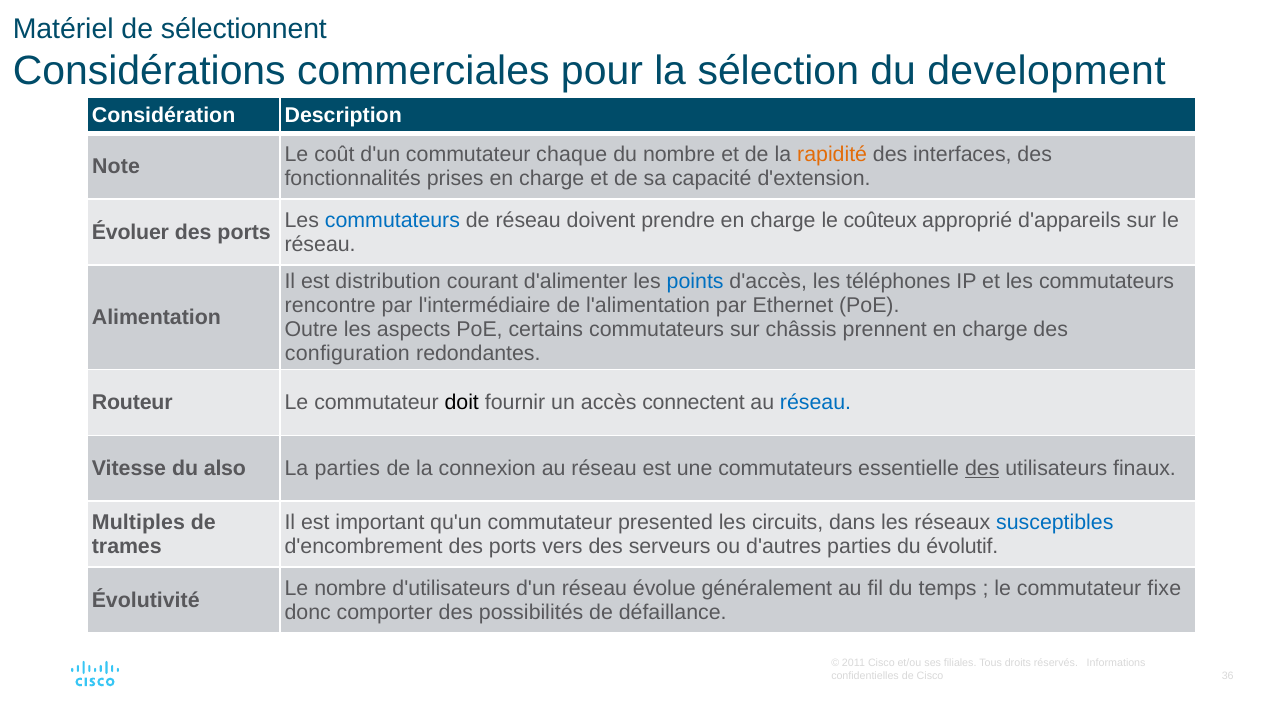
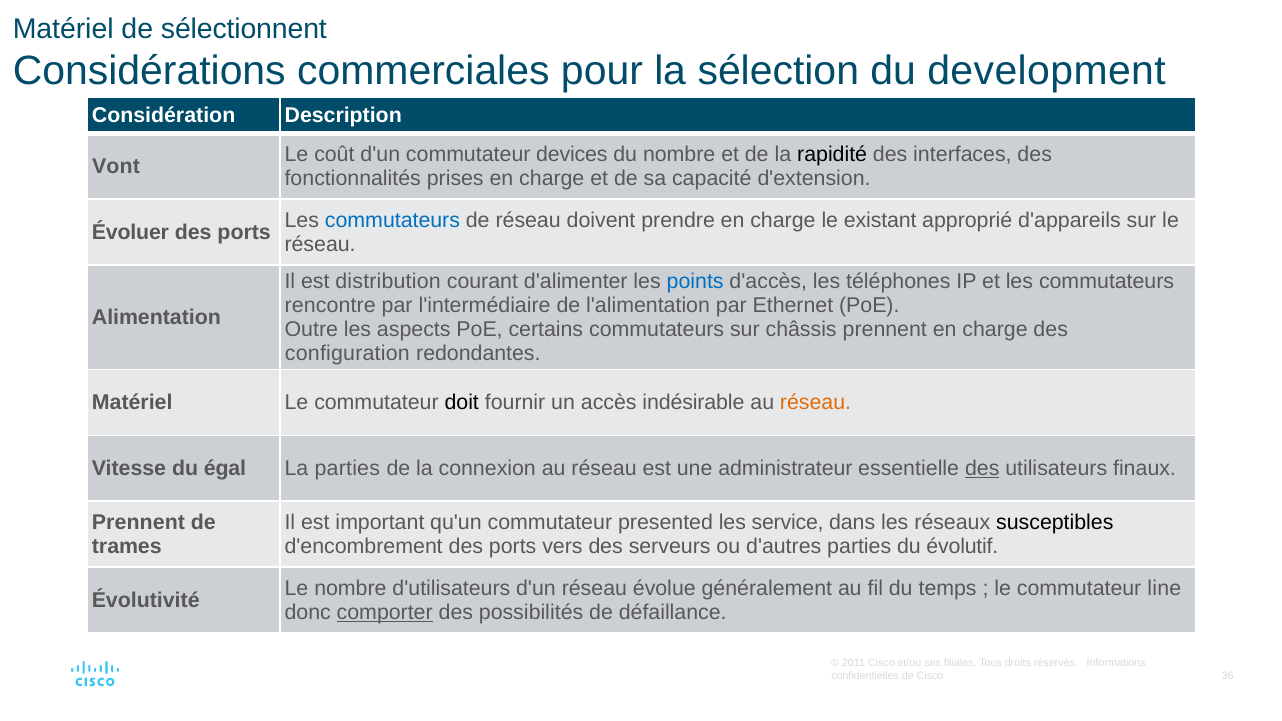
chaque: chaque -> devices (572, 155)
rapidité colour: orange -> black (832, 155)
Note: Note -> Vont (116, 167)
coûteux: coûteux -> existant (880, 220)
Routeur: Routeur -> Matériel (132, 403)
connectent: connectent -> indésirable (693, 403)
réseau colour: blue -> orange (816, 403)
also: also -> égal (225, 469)
une commutateurs: commutateurs -> administrateur (785, 469)
Multiples: Multiples -> Prennent (138, 523)
circuits: circuits -> service (788, 523)
susceptibles colour: blue -> black (1055, 523)
fixe: fixe -> line (1164, 589)
comporter underline: none -> present (385, 612)
